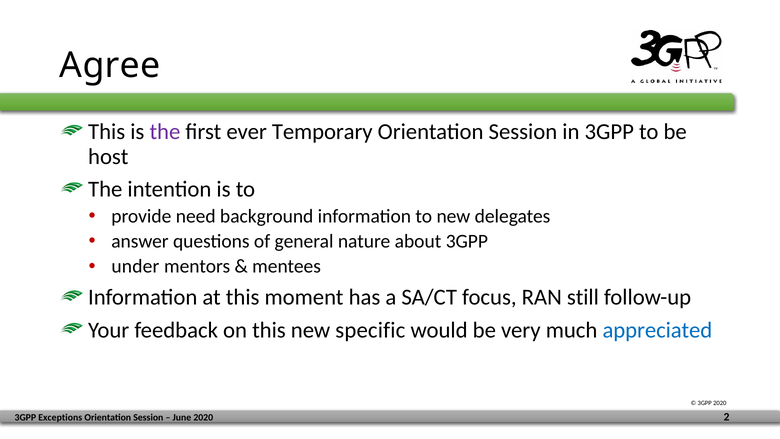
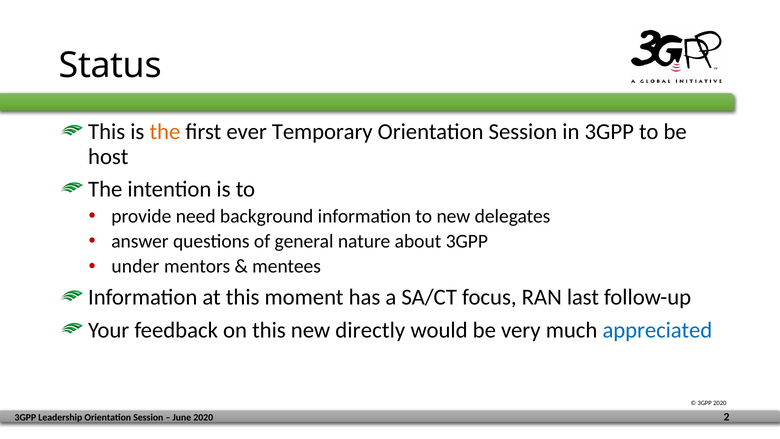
Agree: Agree -> Status (110, 66)
the colour: purple -> orange (165, 132)
still: still -> last (583, 297)
specific: specific -> directly (370, 330)
Exceptions: Exceptions -> Leadership (60, 417)
